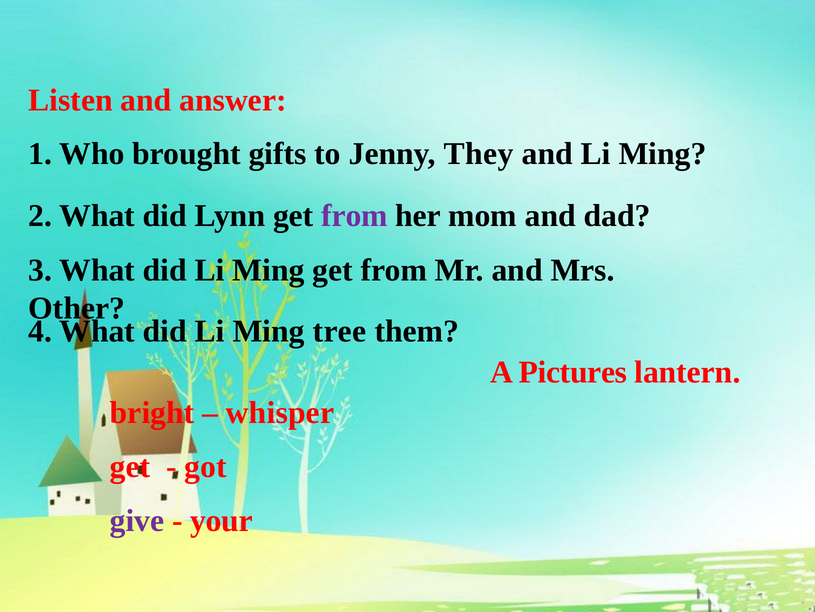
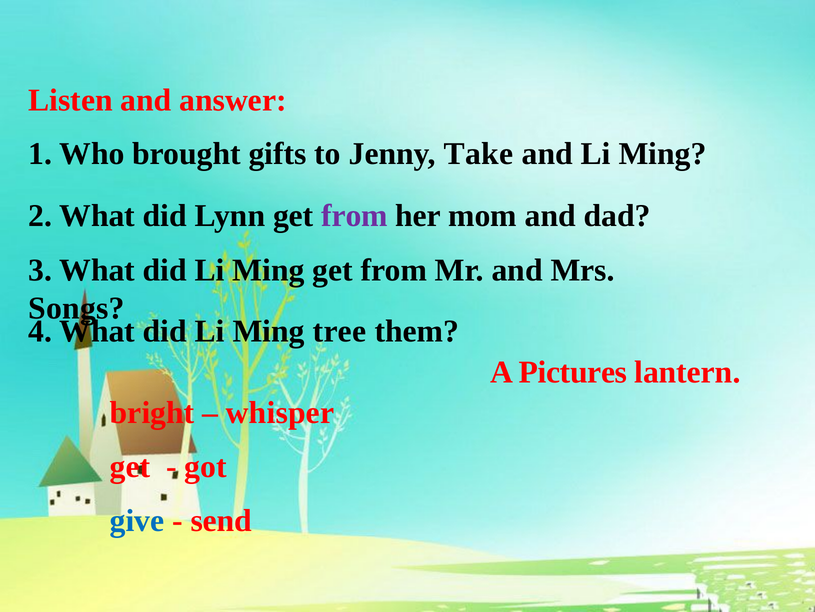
They: They -> Take (479, 154)
Other: Other -> Songs (77, 308)
give colour: purple -> blue (137, 520)
your: your -> send (221, 520)
